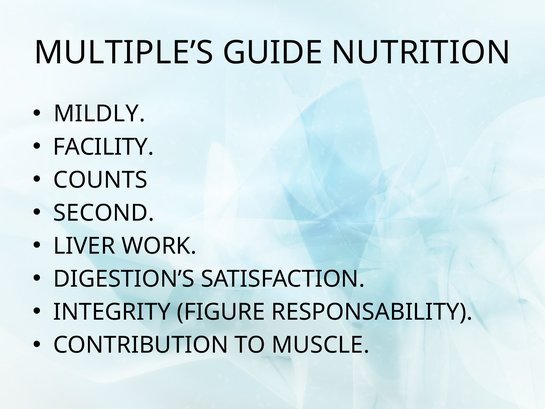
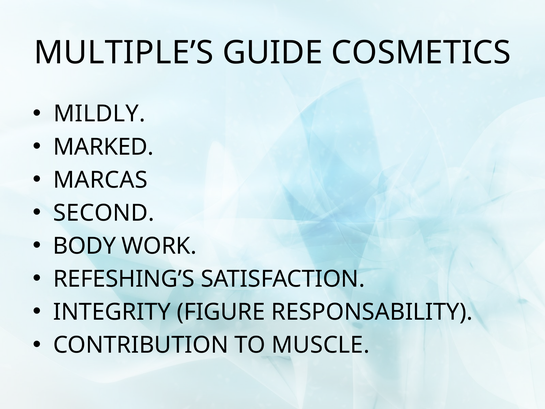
NUTRITION: NUTRITION -> COSMETICS (421, 53)
FACILITY: FACILITY -> MARKED (103, 147)
COUNTS: COUNTS -> MARCAS (100, 180)
LIVER: LIVER -> BODY (84, 246)
DIGESTION’S: DIGESTION’S -> REFESHING’S (124, 279)
